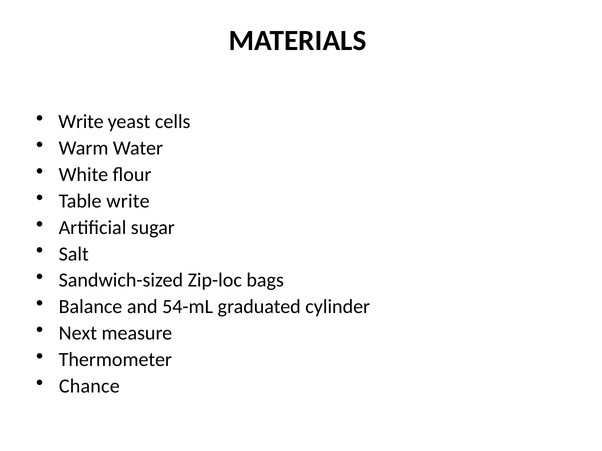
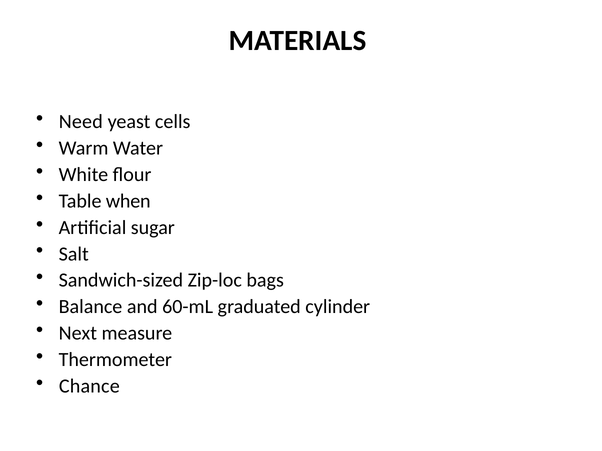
Write: Write -> Need (81, 122)
Table write: write -> when (128, 201)
54-mL: 54-mL -> 60-mL (188, 307)
